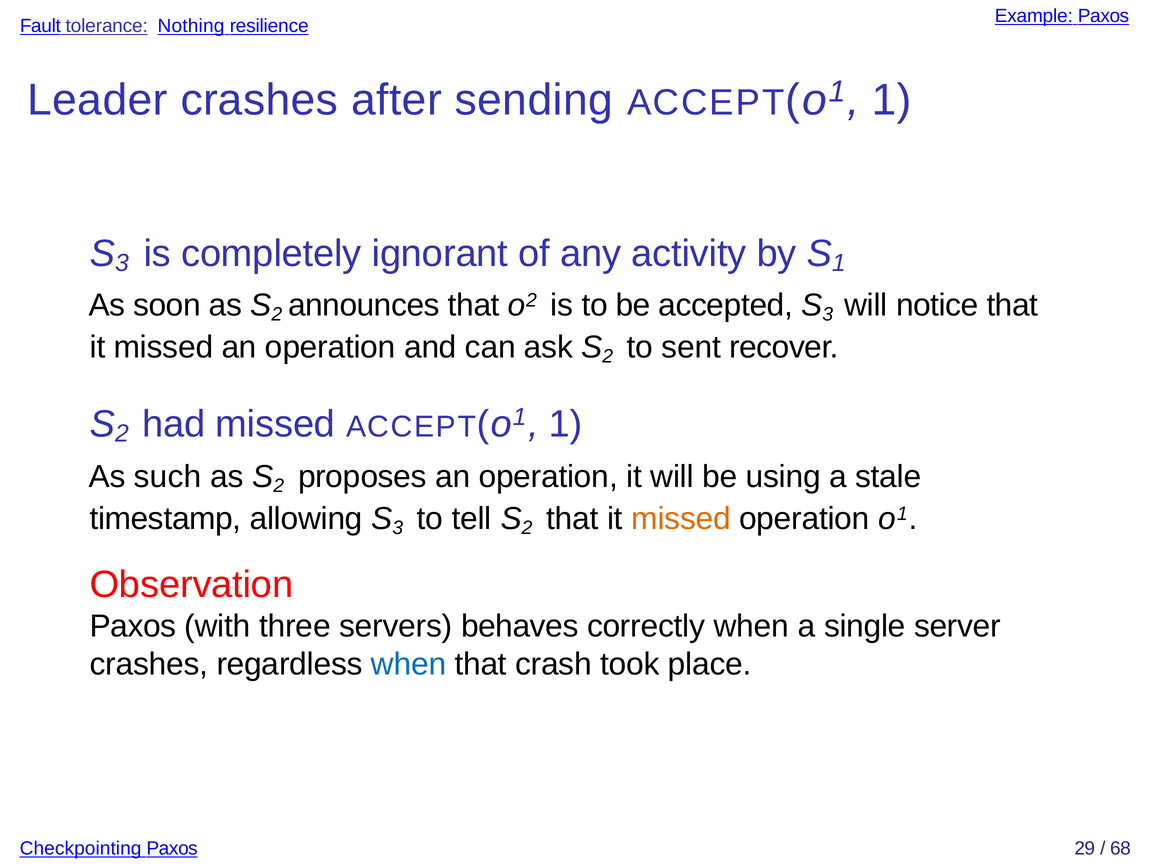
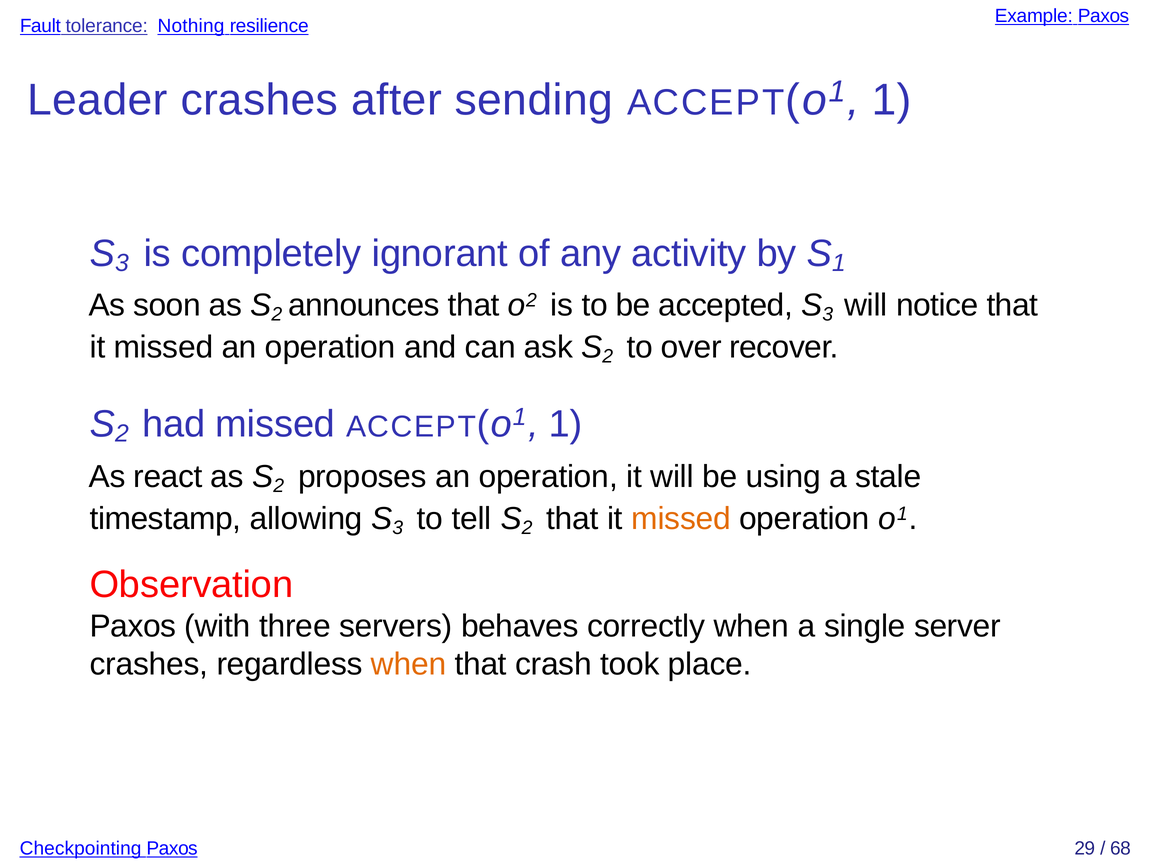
sent: sent -> over (691, 347)
such: such -> react (168, 477)
when colour: blue -> orange (409, 664)
